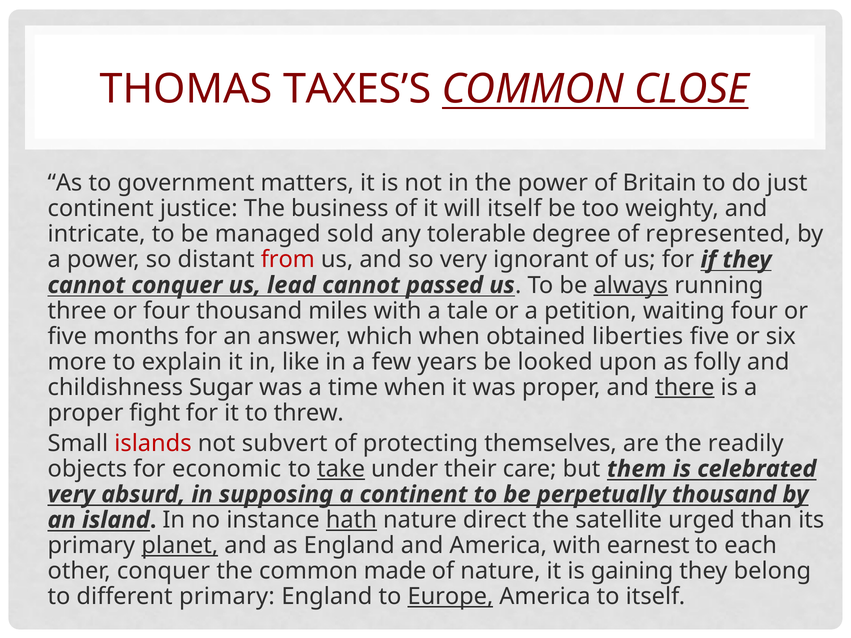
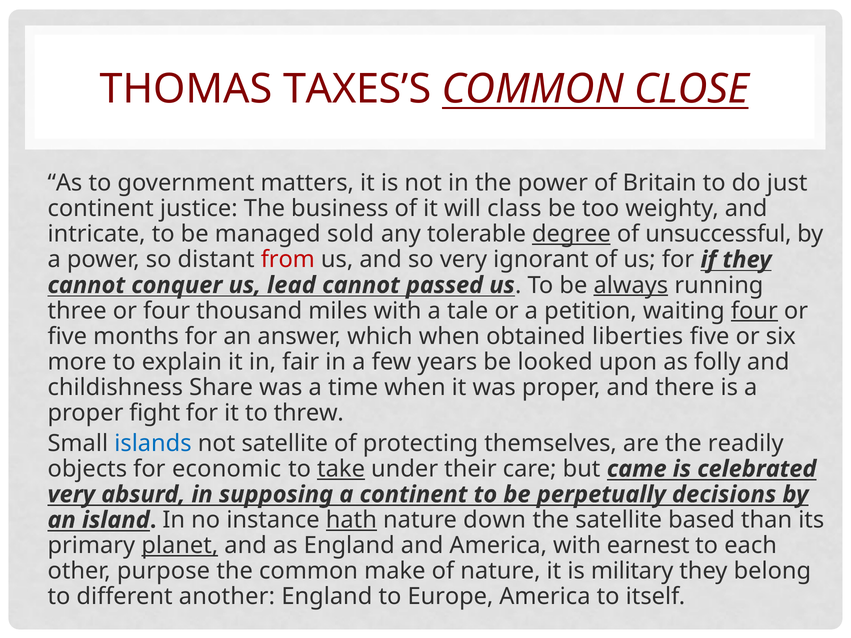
will itself: itself -> class (514, 209)
degree underline: none -> present (571, 234)
represented: represented -> unsuccessful (718, 234)
four underline: none -> present (754, 311)
like: like -> fair (301, 362)
Sugar: Sugar -> Share (221, 387)
there underline: present -> none (685, 387)
islands colour: red -> blue (153, 444)
not subvert: subvert -> satellite (285, 444)
them: them -> came (637, 469)
perpetually thousand: thousand -> decisions (724, 495)
direct: direct -> down (495, 520)
urged: urged -> based (702, 520)
other conquer: conquer -> purpose (163, 571)
made: made -> make (395, 571)
gaining: gaining -> military (632, 571)
different primary: primary -> another (227, 597)
Europe underline: present -> none (450, 597)
